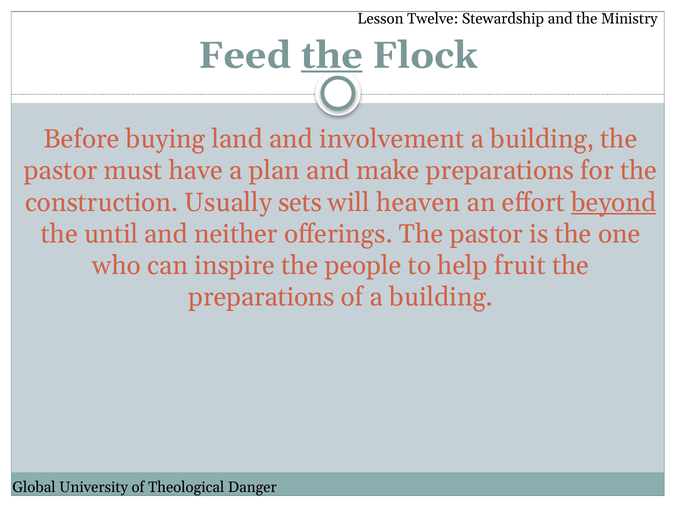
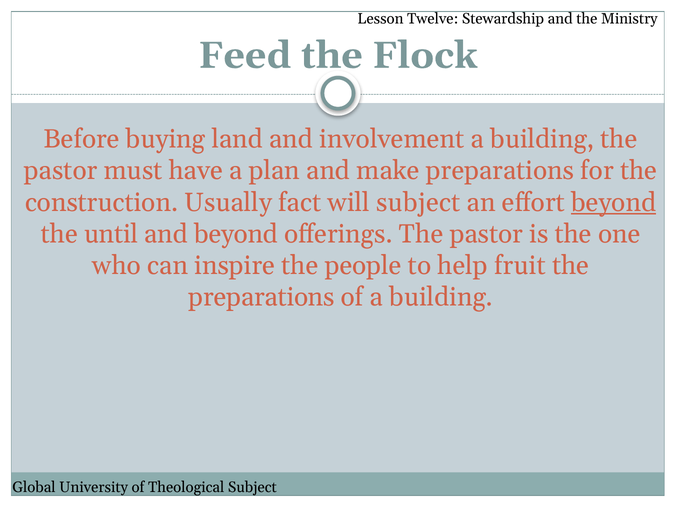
the underline: present -> none (332, 55)
sets: sets -> fact (300, 202)
will heaven: heaven -> subject (418, 202)
and neither: neither -> beyond (236, 234)
Theological Danger: Danger -> Subject (252, 487)
